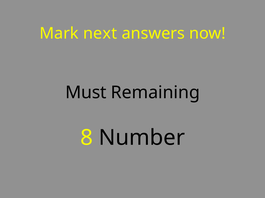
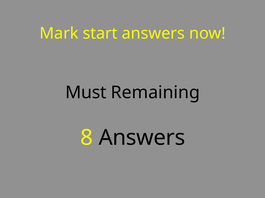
next: next -> start (100, 34)
8 Number: Number -> Answers (142, 138)
